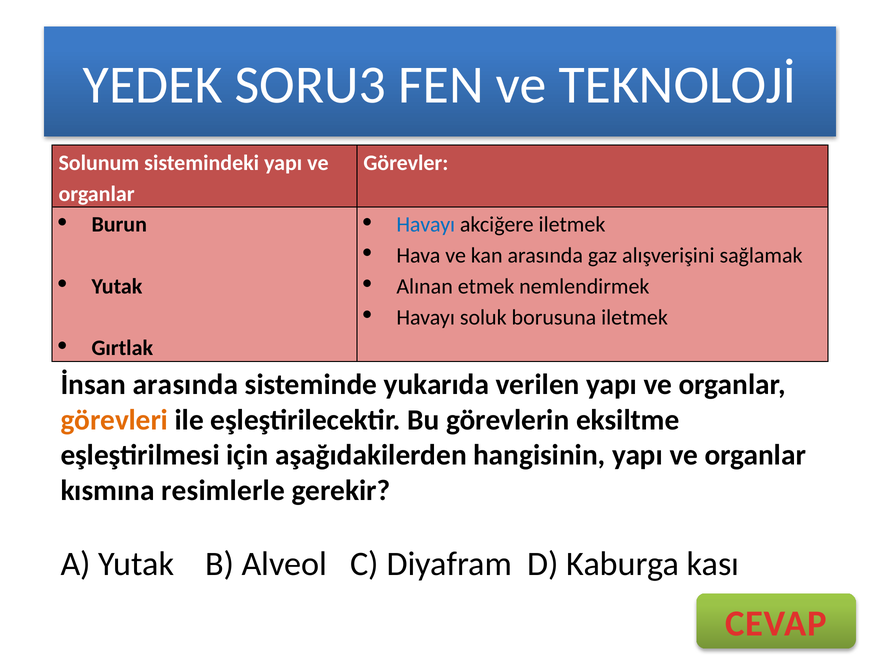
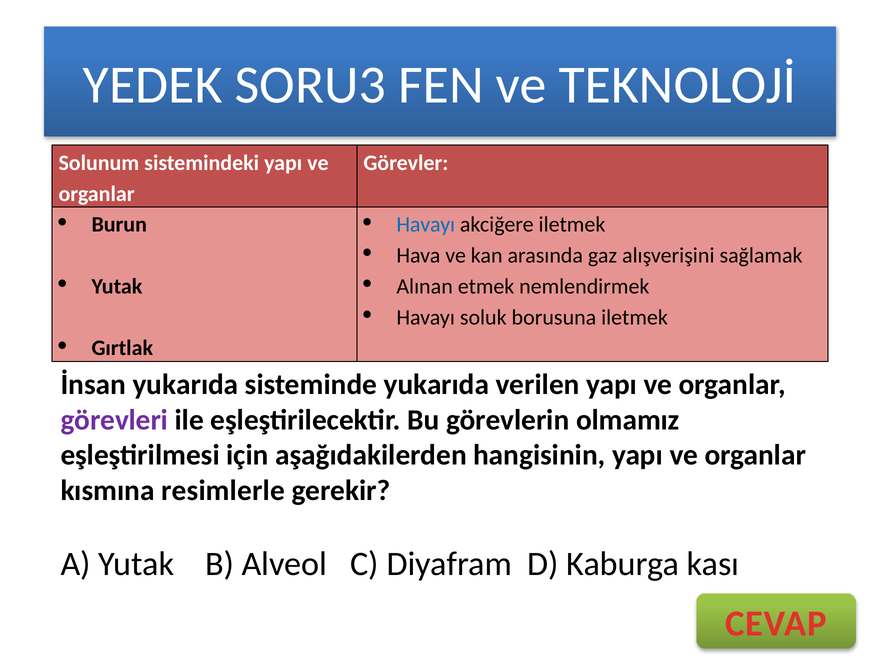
İnsan arasında: arasında -> yukarıda (185, 385)
görevleri colour: orange -> purple (114, 420)
eksiltme: eksiltme -> olmamız (628, 420)
